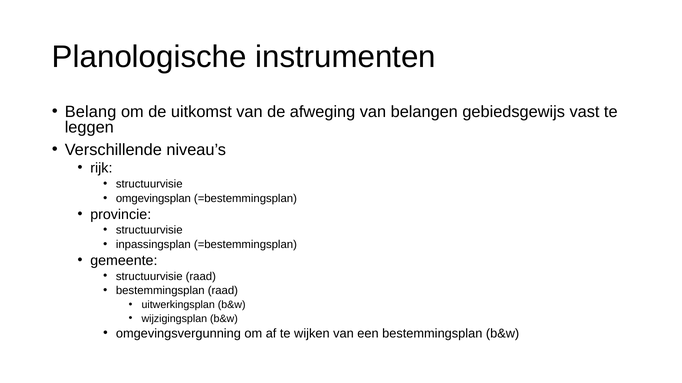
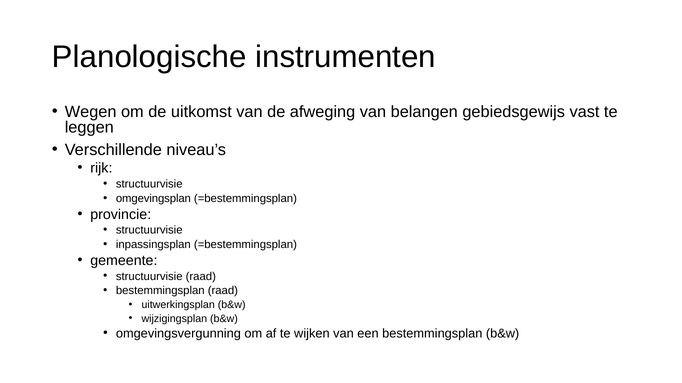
Belang: Belang -> Wegen (91, 112)
